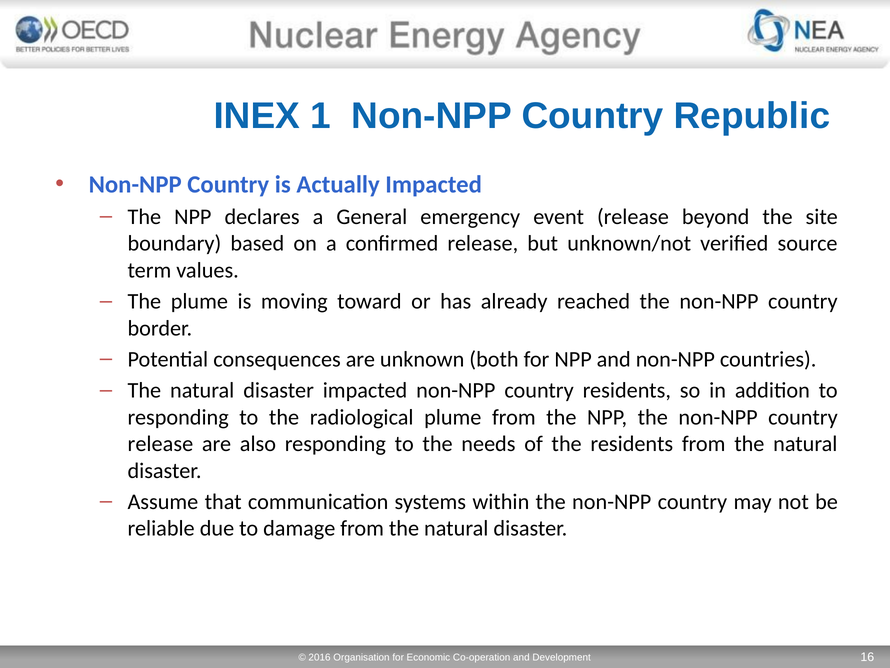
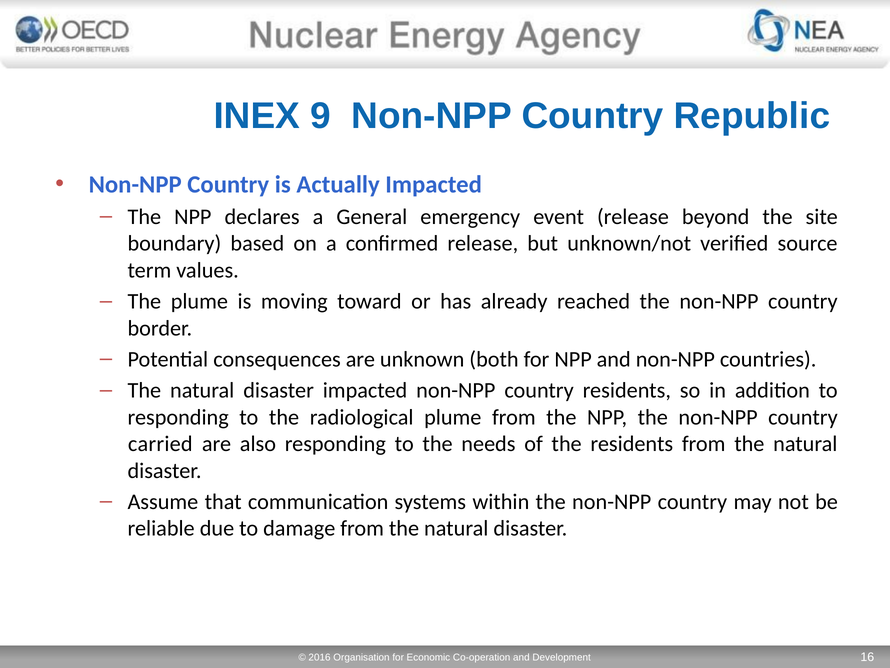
1: 1 -> 9 (320, 116)
release: release -> carried (160, 444)
